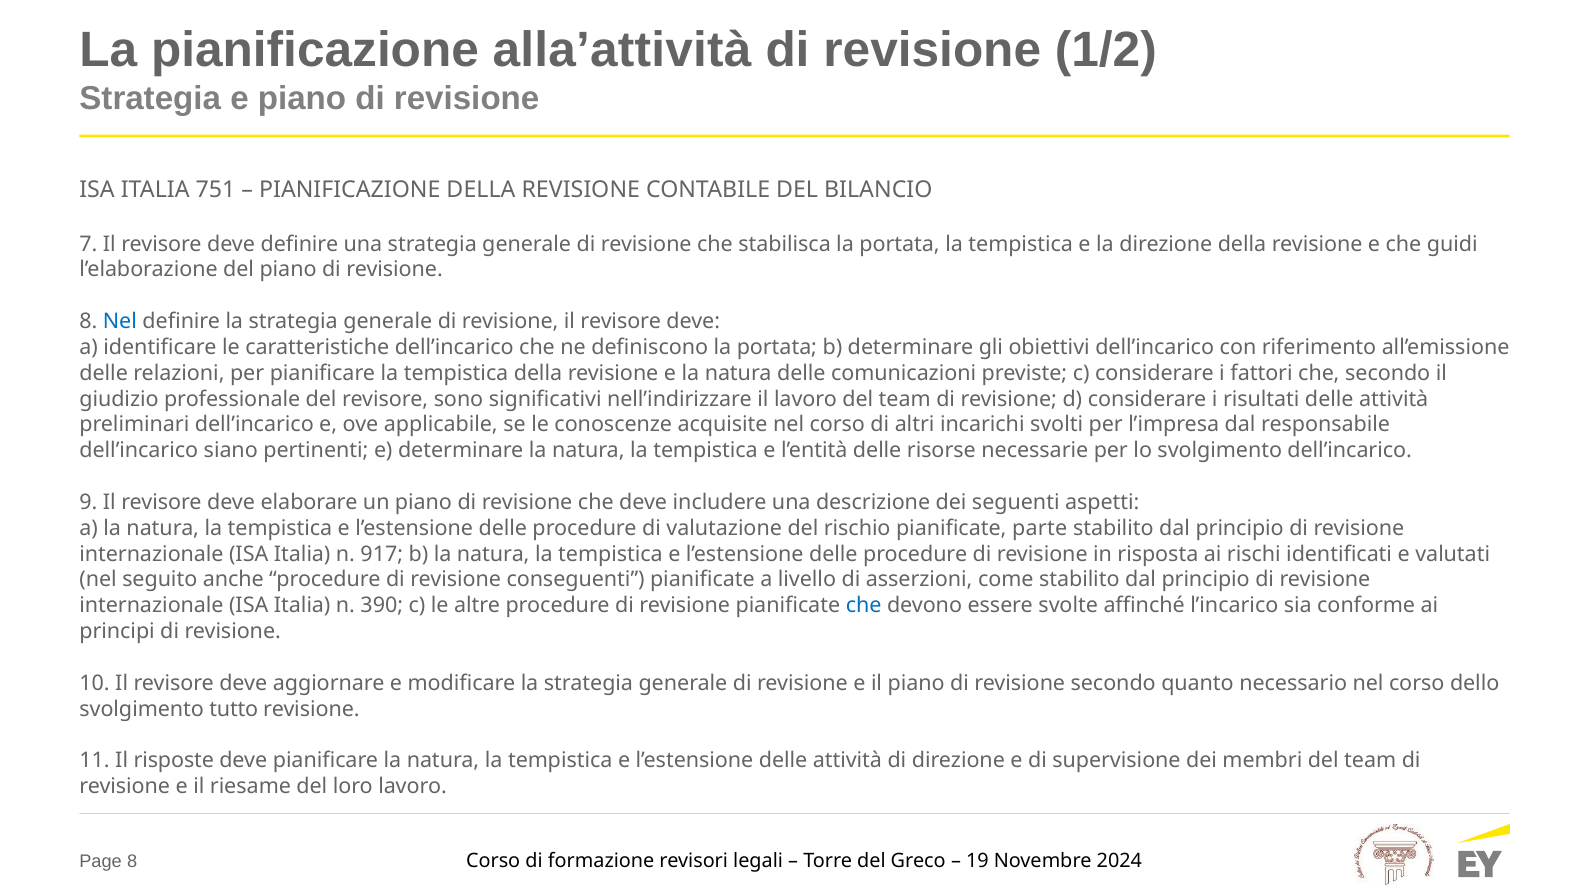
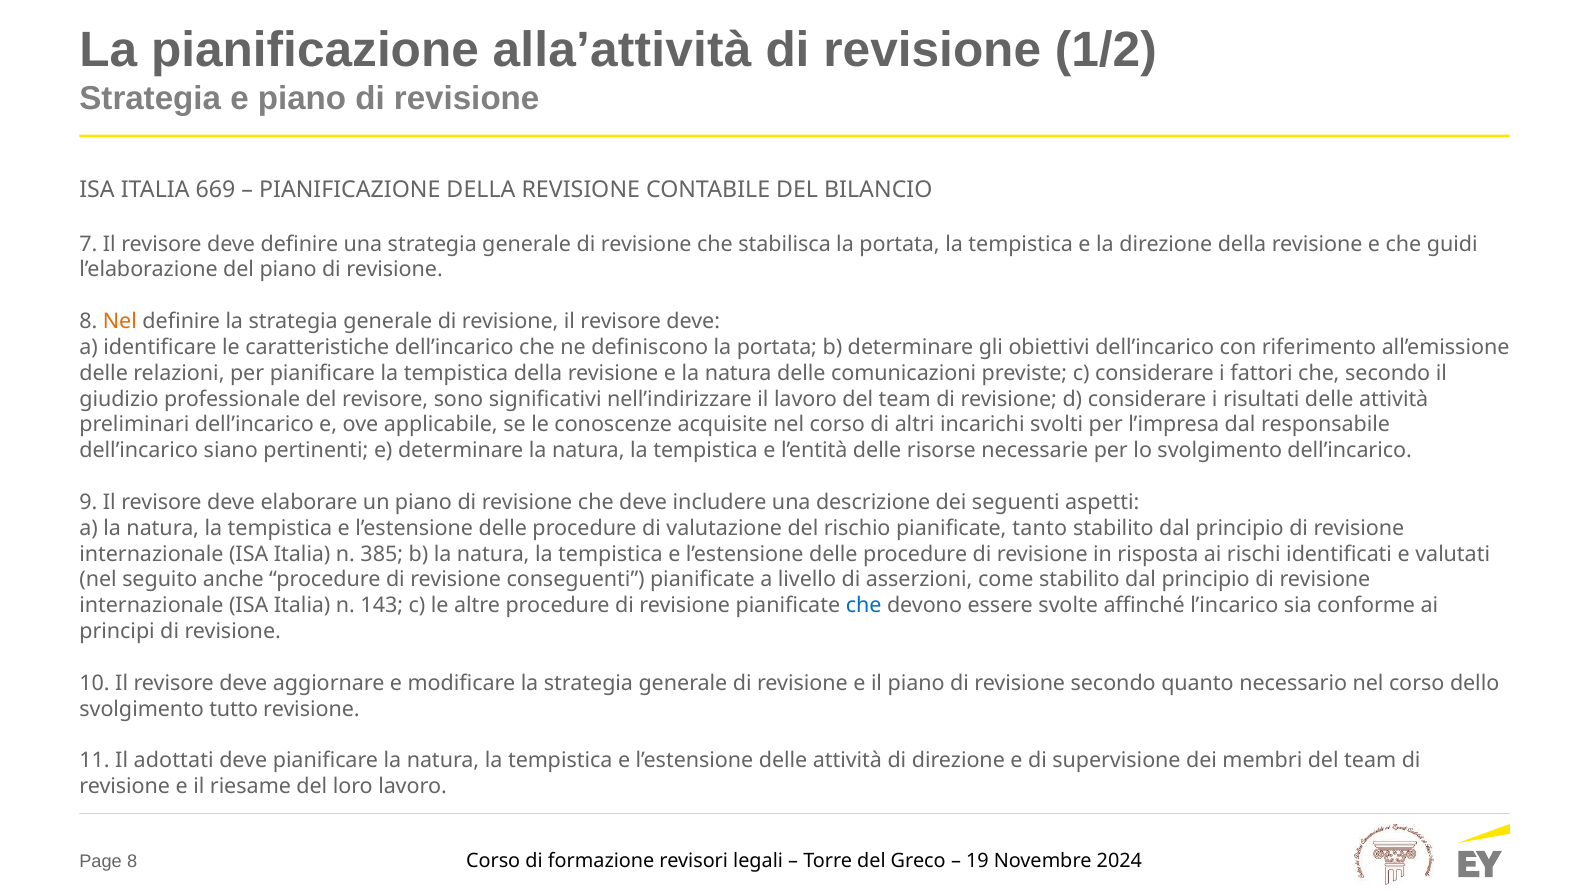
751: 751 -> 669 (216, 190)
Nel colour: blue -> orange (120, 322)
parte: parte -> tanto (1040, 528)
917: 917 -> 385 (382, 554)
390: 390 -> 143 (382, 606)
risposte: risposte -> adottati (174, 761)
